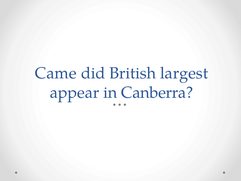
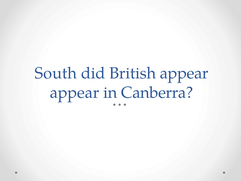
Came: Came -> South (56, 73)
British largest: largest -> appear (184, 73)
